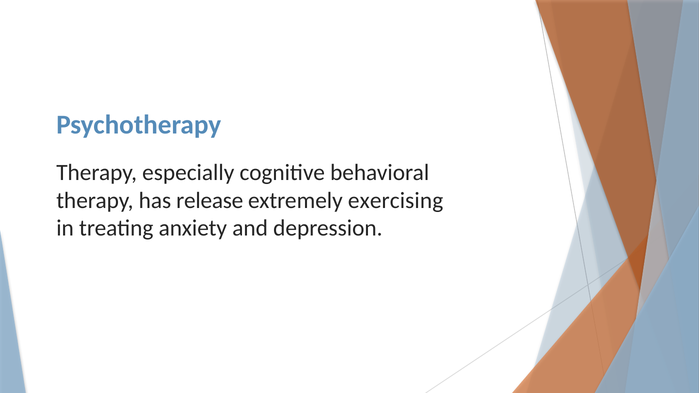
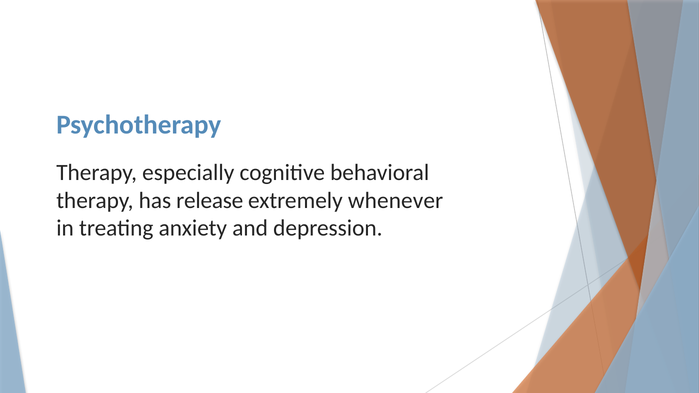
exercising: exercising -> whenever (396, 200)
